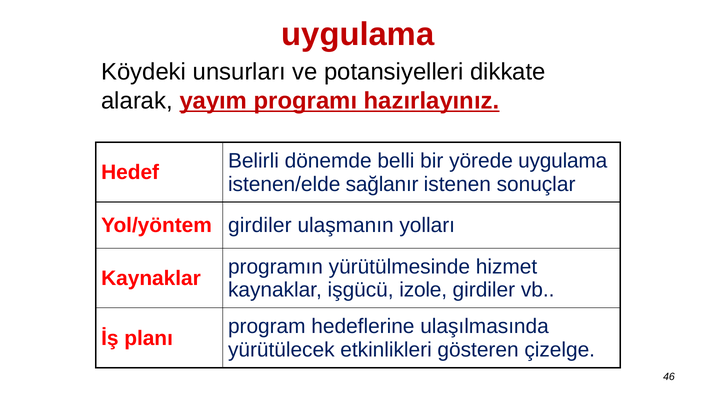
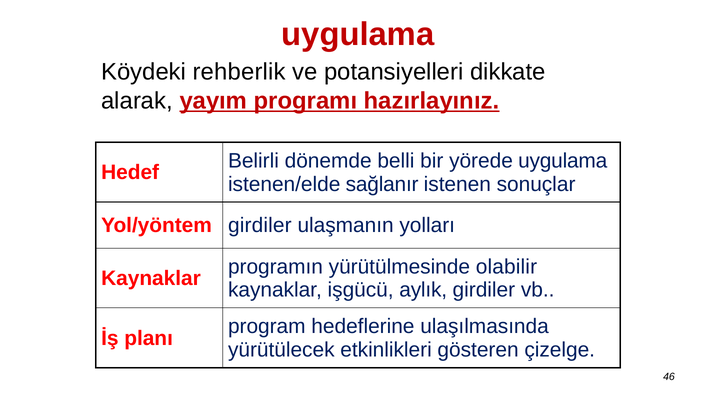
unsurları: unsurları -> rehberlik (239, 72)
hizmet: hizmet -> olabilir (506, 267)
izole: izole -> aylık (423, 290)
